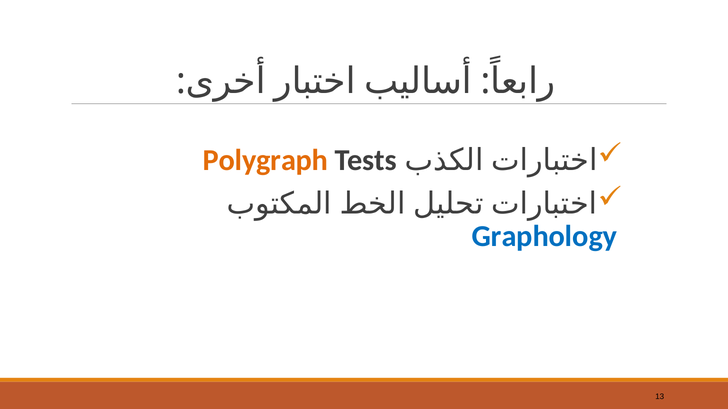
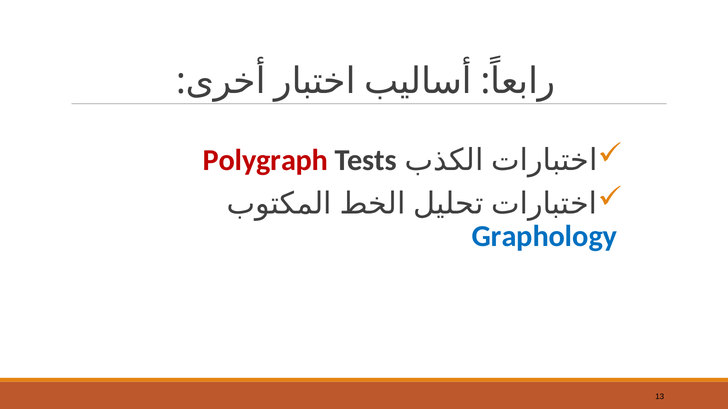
Polygraph colour: orange -> red (265, 160)
